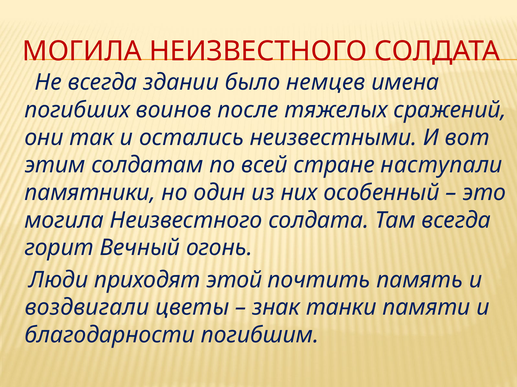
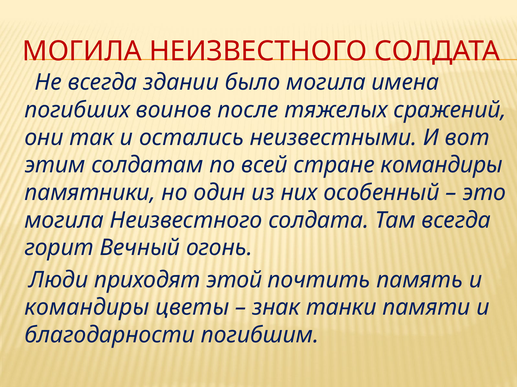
было немцев: немцев -> могила (326, 83)
стране наступали: наступали -> командиры (442, 165)
воздвигали: воздвигали -> командиры (87, 308)
